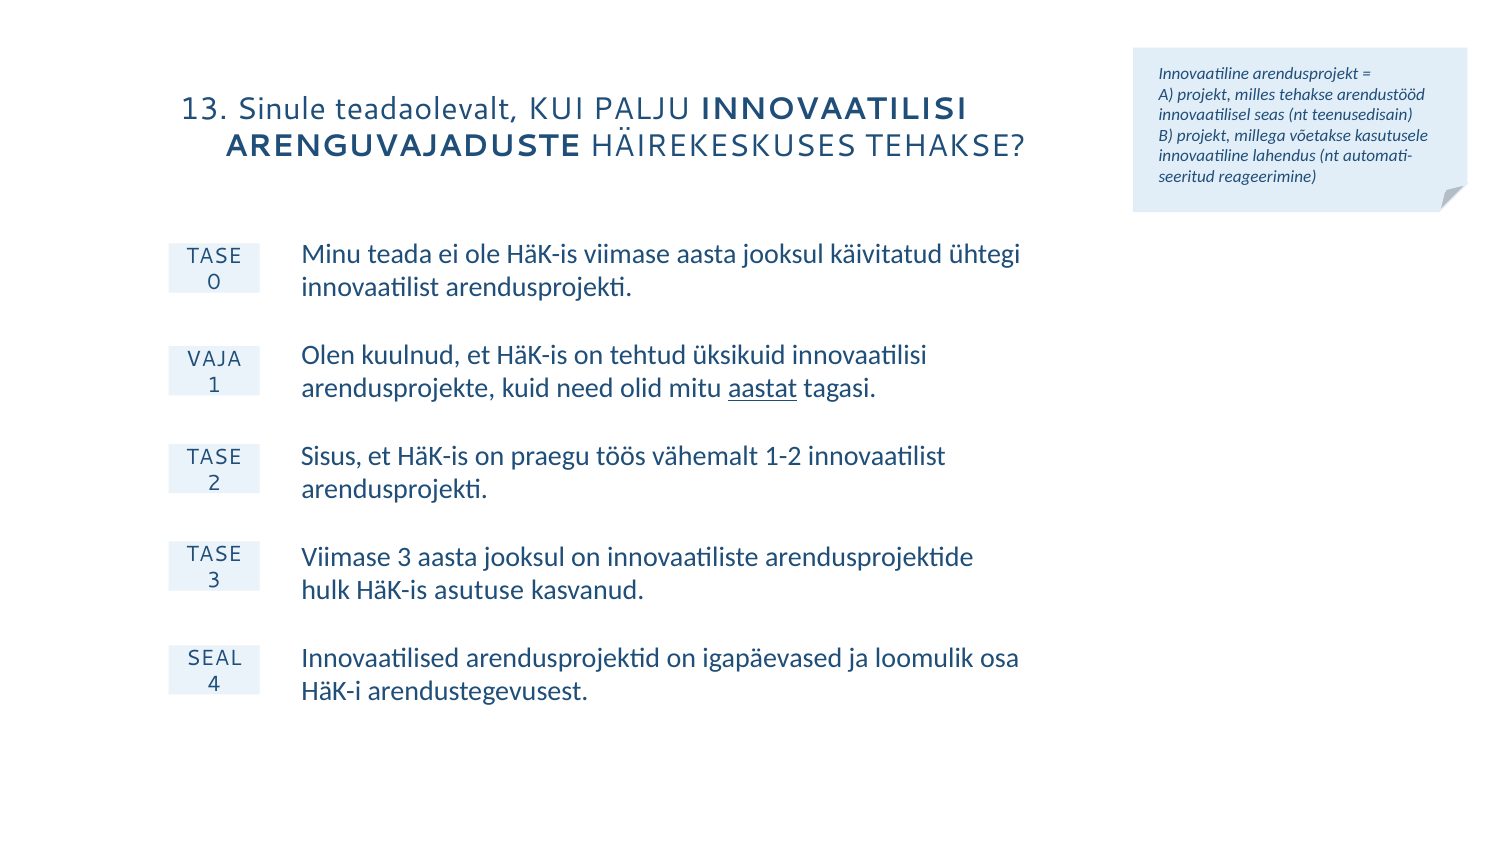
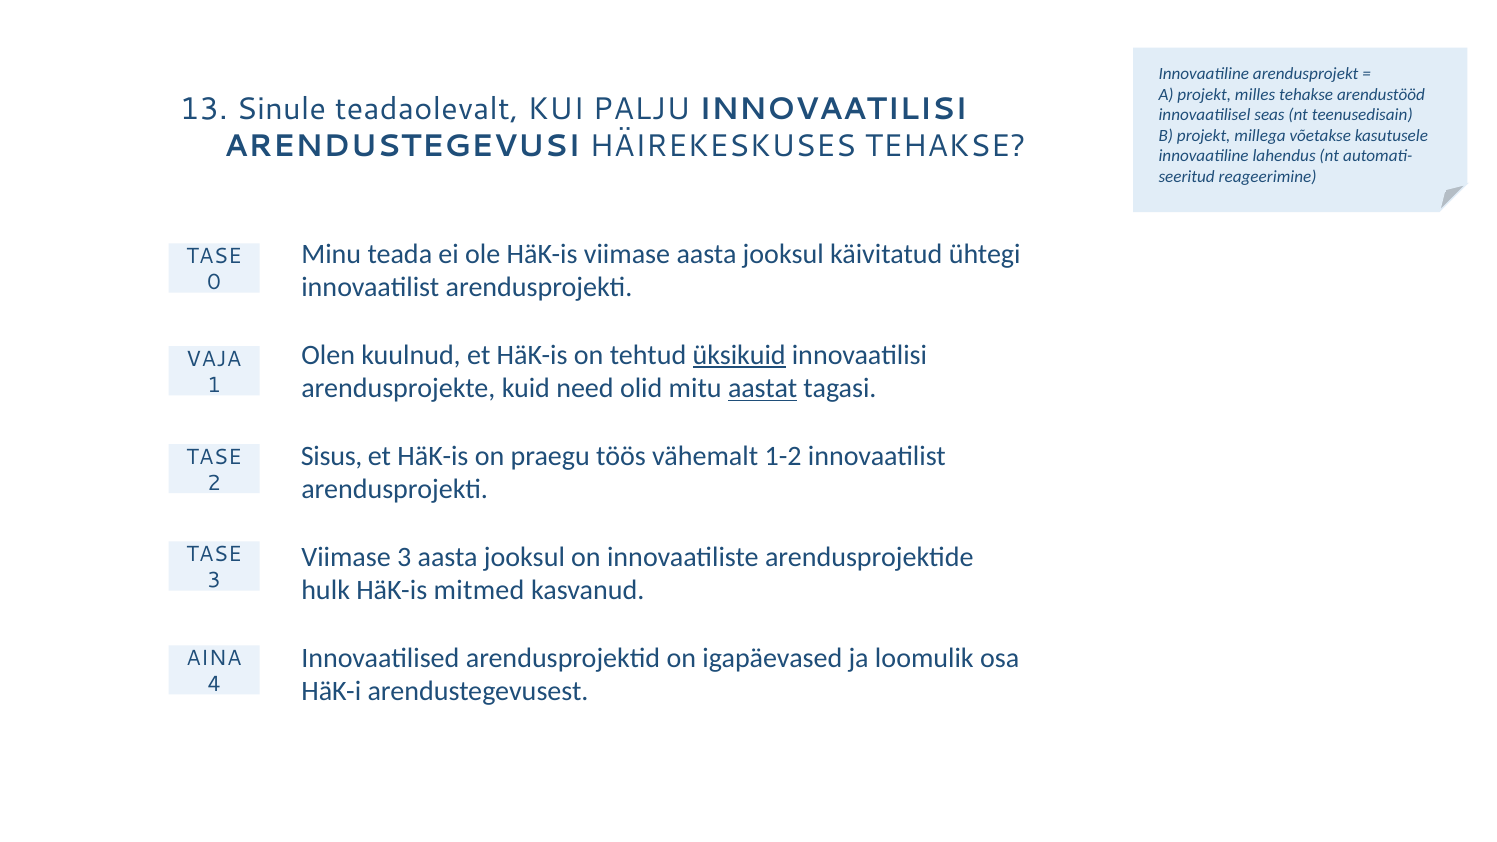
ARENGUVAJADUSTE: ARENGUVAJADUSTE -> ARENDUSTEGEVUSI (402, 146)
üksikuid underline: none -> present (739, 355)
asutuse: asutuse -> mitmed (479, 591)
SEAL: SEAL -> AINA (214, 658)
